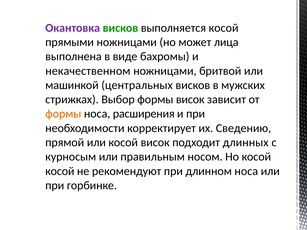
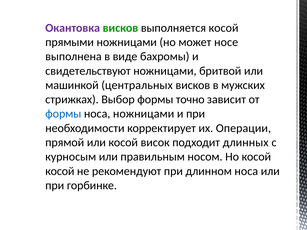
лица: лица -> носе (226, 42)
некачественном: некачественном -> свидетельствуют (88, 71)
формы висок: висок -> точно (190, 100)
формы colour: orange -> blue (63, 114)
носа расширения: расширения -> ножницами (144, 114)
Сведению: Сведению -> Операции (243, 128)
